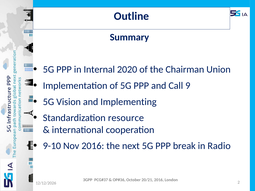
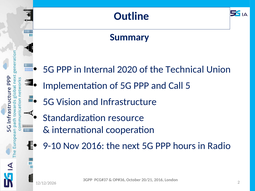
Chairman: Chairman -> Technical (185, 70)
9: 9 -> 5 (188, 86)
Implementing: Implementing -> Infrastructure (128, 102)
break: break -> hours (184, 146)
